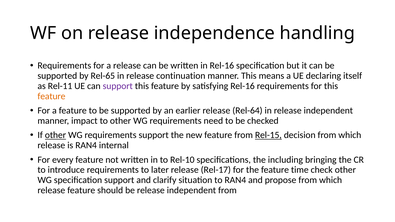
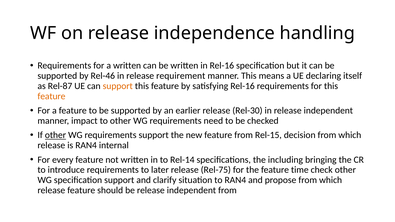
a release: release -> written (127, 66)
Rel-65: Rel-65 -> Rel-46 (103, 76)
continuation: continuation -> requirement (181, 76)
Rel-11: Rel-11 -> Rel-87 (60, 86)
support colour: purple -> orange (118, 86)
Rel-64: Rel-64 -> Rel-30 (247, 111)
Rel-15 underline: present -> none (268, 135)
Rel-10: Rel-10 -> Rel-14 (182, 160)
Rel-17: Rel-17 -> Rel-75 (216, 170)
